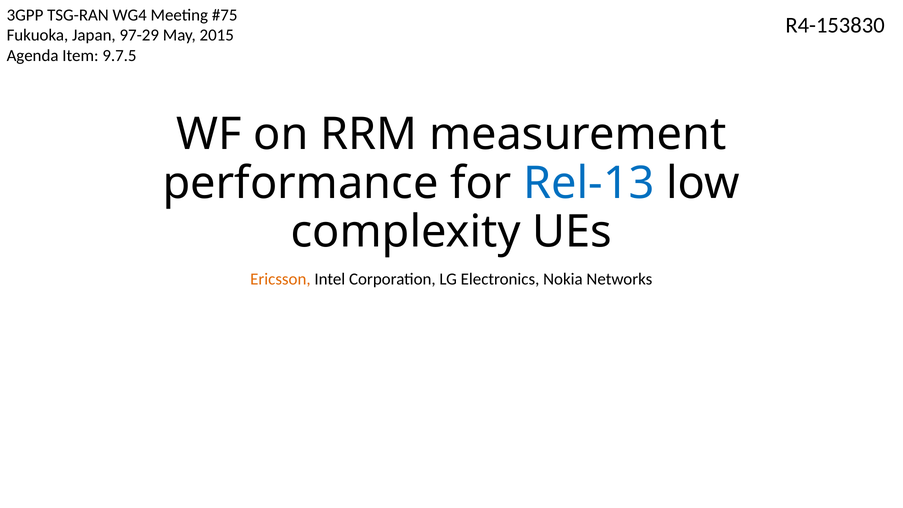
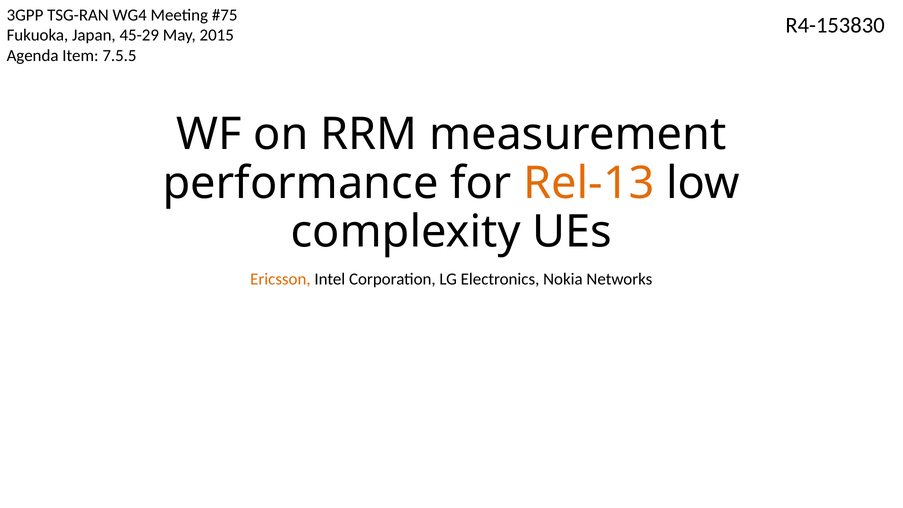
97-29: 97-29 -> 45-29 (139, 35)
9.7.5: 9.7.5 -> 7.5.5 (119, 56)
Rel-13 colour: blue -> orange (589, 183)
